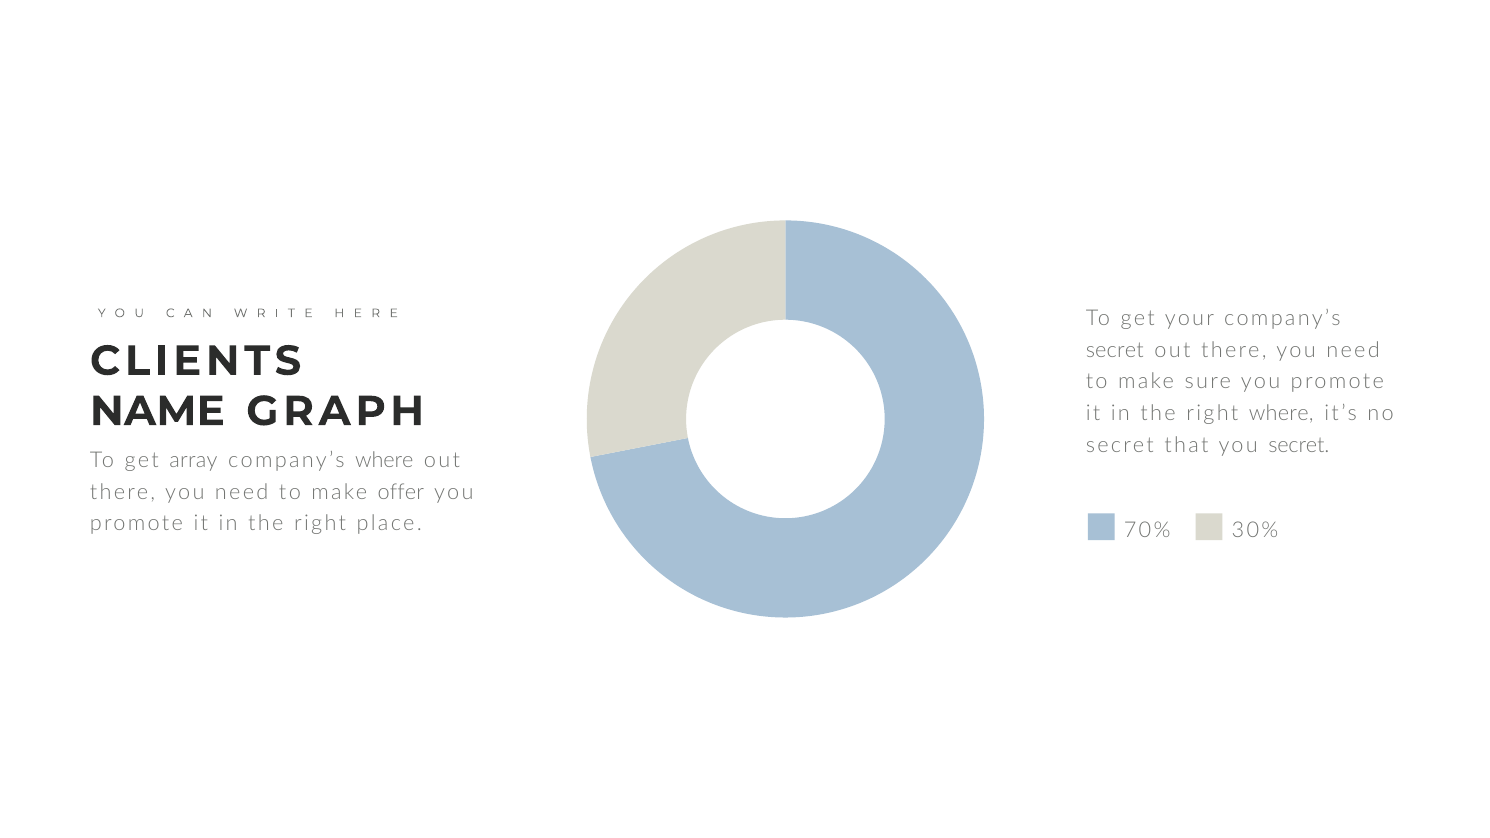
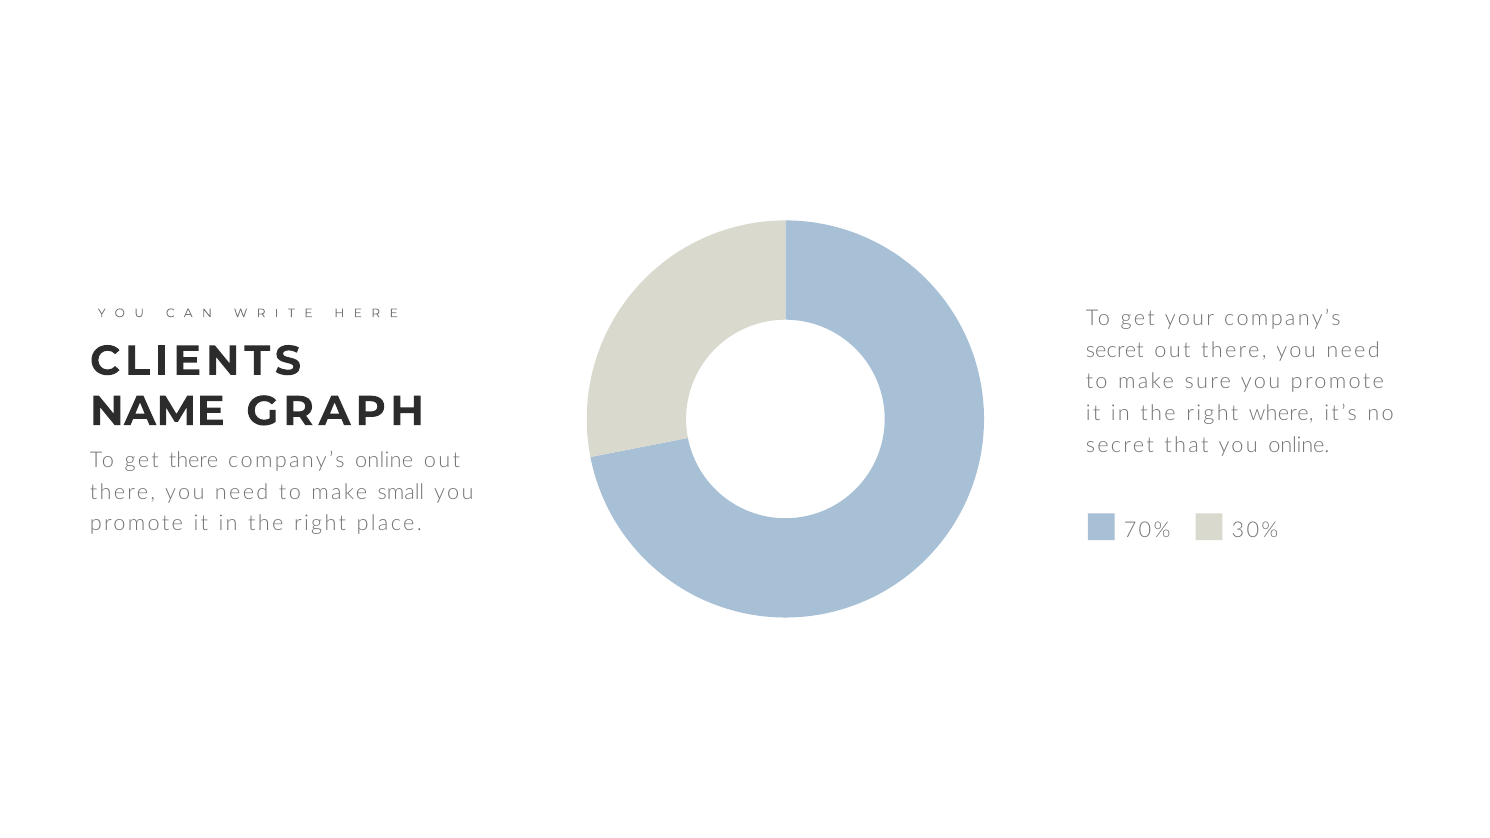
you secret: secret -> online (1299, 445)
get array: array -> there (194, 460)
company’s where: where -> online (384, 460)
offer: offer -> small (401, 492)
